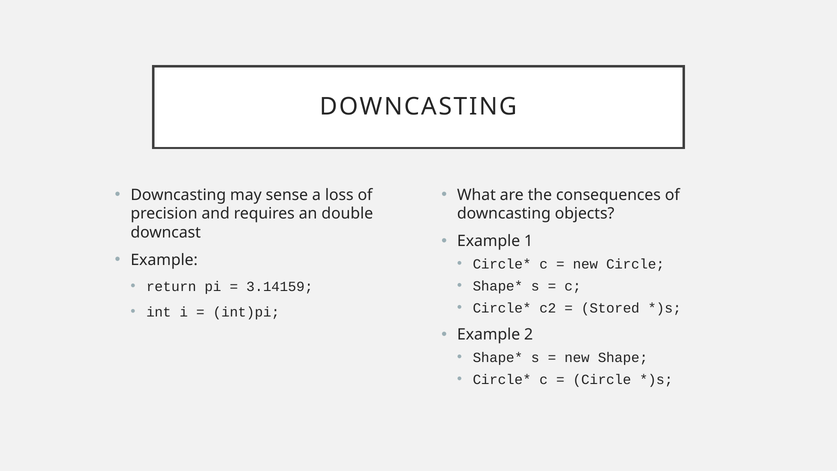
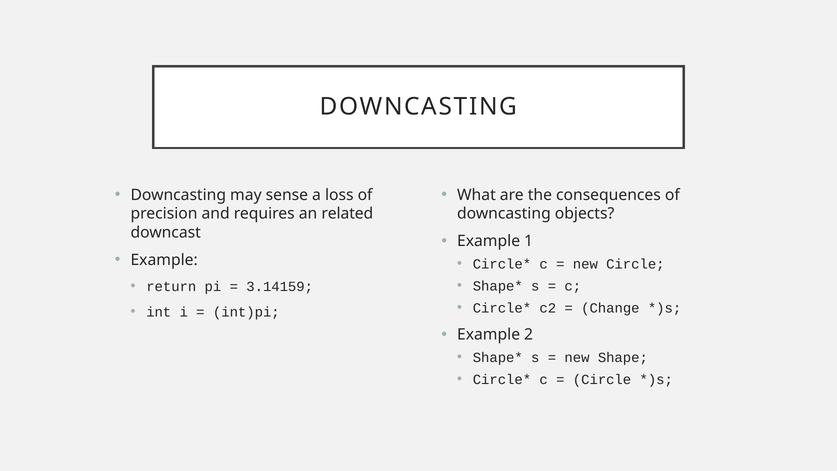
double: double -> related (347, 214)
Stored: Stored -> Change (610, 308)
